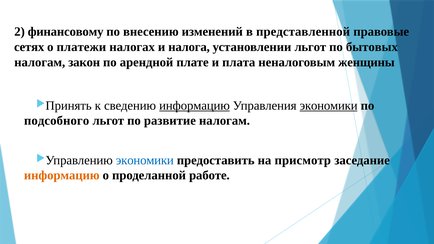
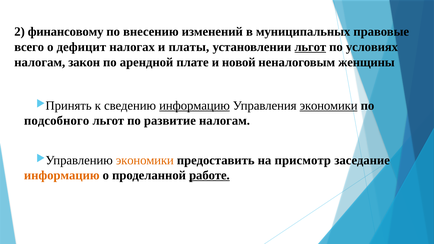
представленной: представленной -> муниципальных (303, 32)
сетях: сетях -> всего (29, 47)
платежи: платежи -> дефицит (81, 47)
налога: налога -> платы (189, 47)
льгот underline: none -> present (310, 47)
бытовых: бытовых -> условиях (372, 47)
плата: плата -> новой (239, 62)
экономики colour: blue -> orange (145, 160)
работе underline: none -> present (209, 175)
